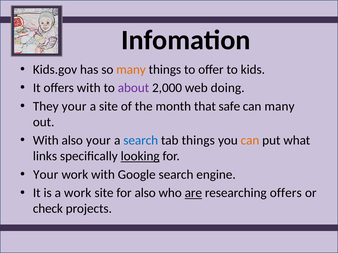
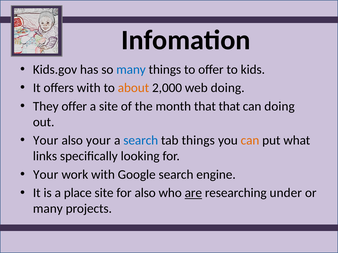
many colour: orange -> blue (131, 70)
about colour: purple -> orange (133, 88)
They your: your -> offer (74, 106)
that safe: safe -> that (229, 106)
can many: many -> doing (280, 106)
With: With -> Your (46, 141)
looking underline: present -> none (140, 156)
a work: work -> place (78, 193)
researching offers: offers -> under (286, 193)
check: check -> many (48, 209)
